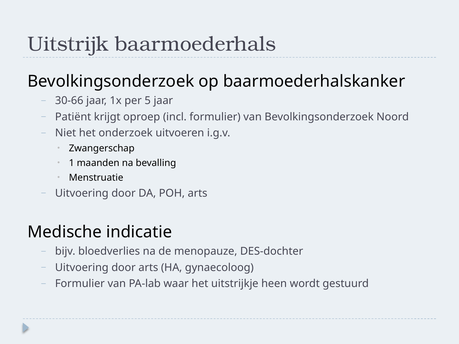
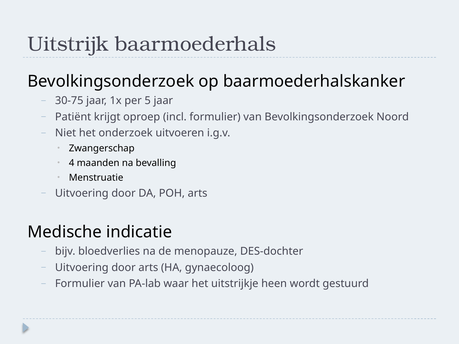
30-66: 30-66 -> 30-75 (69, 101)
1: 1 -> 4 (72, 163)
